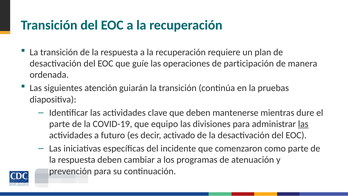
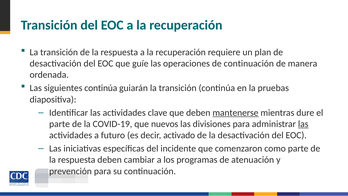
de participación: participación -> continuación (249, 63)
siguientes atención: atención -> continúa (101, 88)
mantenerse underline: none -> present (235, 113)
equipo: equipo -> nuevos (165, 124)
